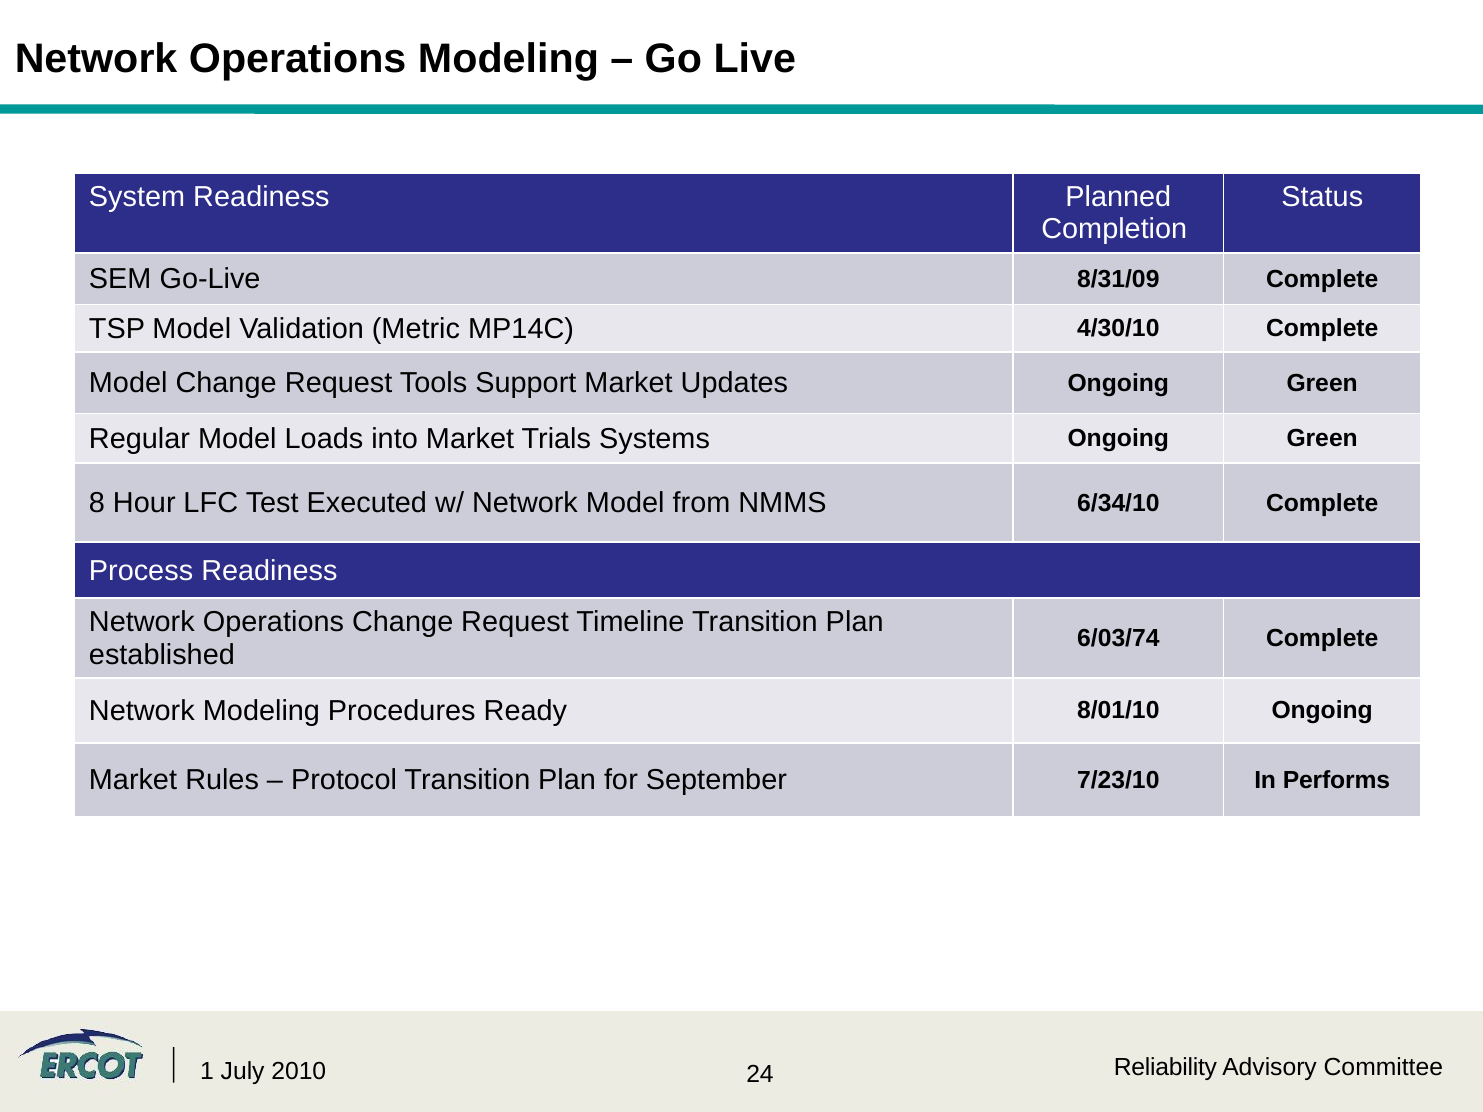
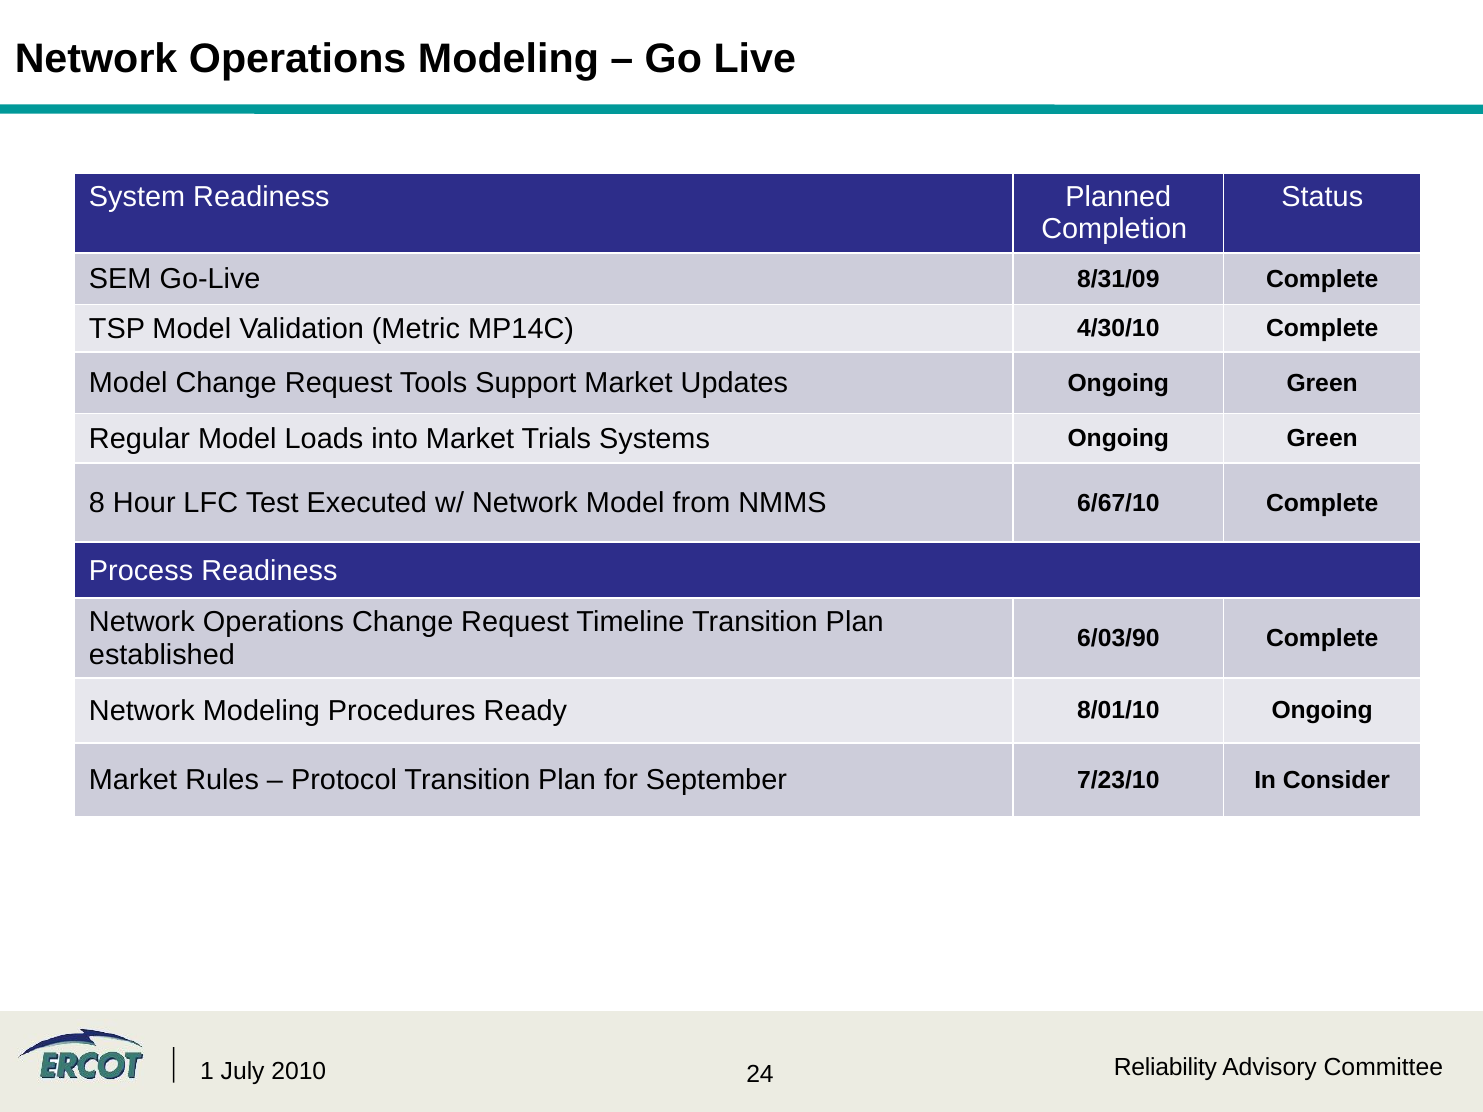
6/34/10: 6/34/10 -> 6/67/10 (1118, 503)
6/03/74: 6/03/74 -> 6/03/90 (1118, 638)
Performs: Performs -> Consider (1336, 780)
